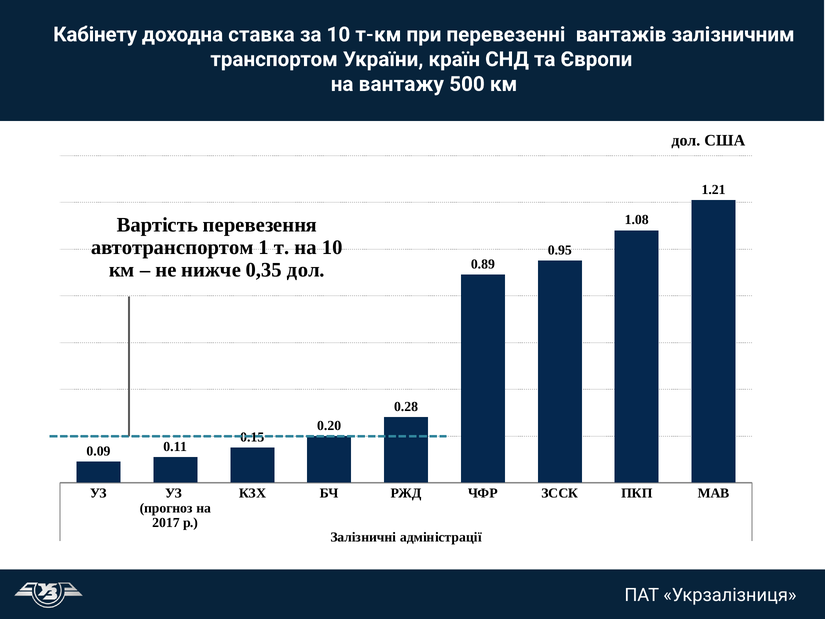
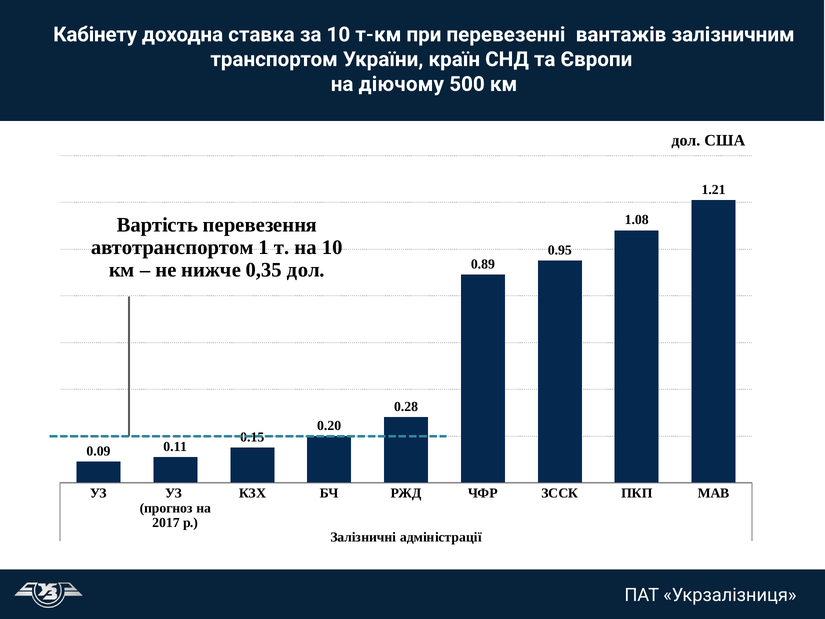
вантажу: вантажу -> діючому (401, 84)
